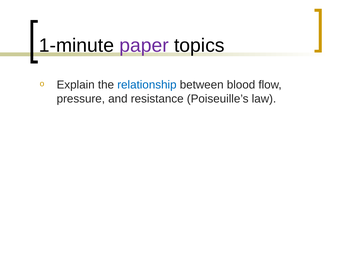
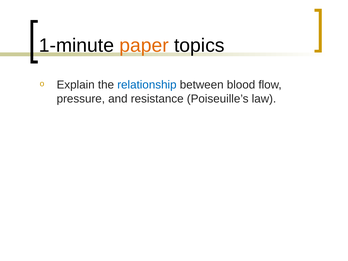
paper colour: purple -> orange (144, 45)
